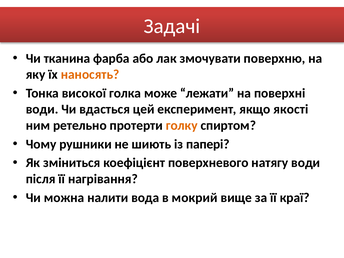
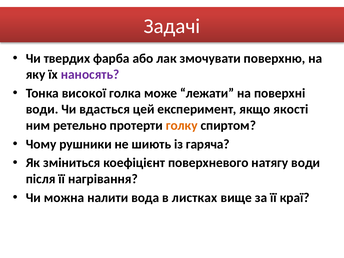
тканина: тканина -> твердих (67, 58)
наносять colour: orange -> purple (90, 74)
папері: папері -> гаряча (208, 144)
мокрий: мокрий -> листках (195, 198)
